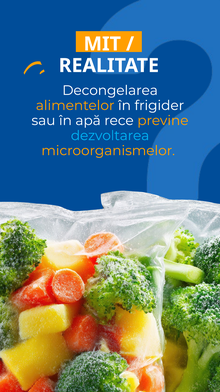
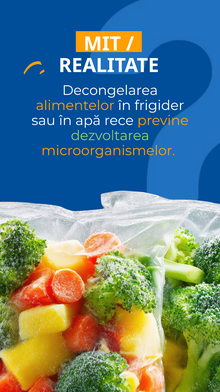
dezvoltarea colour: light blue -> light green (110, 135)
